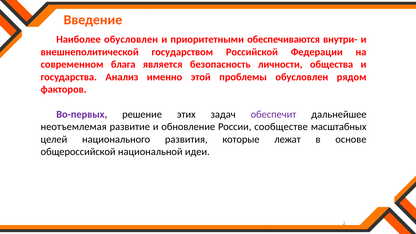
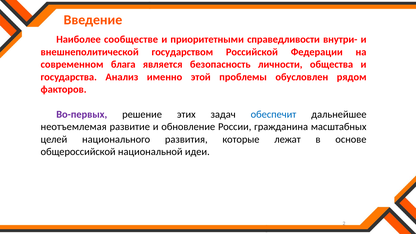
Наиболее обусловлен: обусловлен -> сообществе (131, 40)
обеспечиваются: обеспечиваются -> справедливости (284, 40)
обеспечит colour: purple -> blue (273, 114)
сообществе: сообществе -> гражданина (281, 127)
